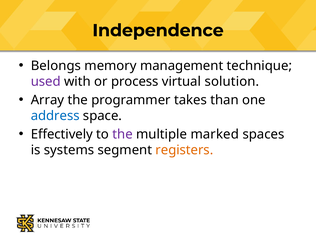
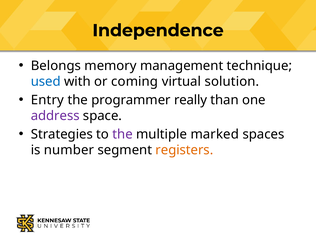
used colour: purple -> blue (46, 81)
process: process -> coming (135, 81)
Array: Array -> Entry (47, 100)
takes: takes -> really (191, 100)
address colour: blue -> purple (55, 116)
Effectively: Effectively -> Strategies (62, 134)
systems: systems -> number (69, 150)
